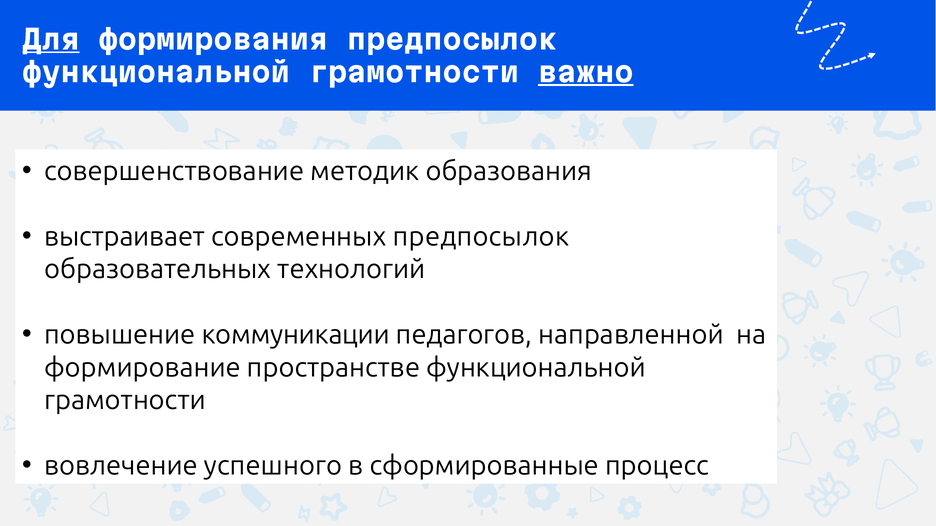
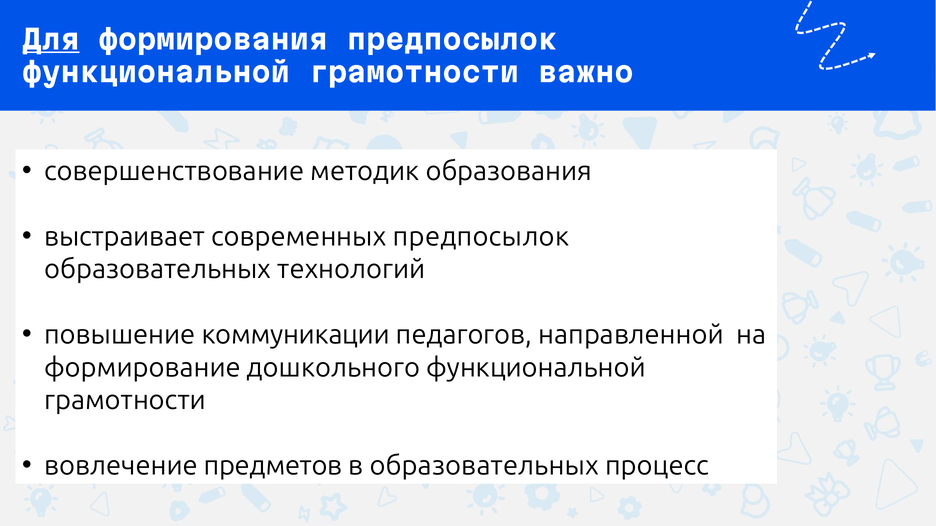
важно underline: present -> none (586, 73)
пространстве: пространстве -> дошкольного (334, 368)
успешного: успешного -> предметов (273, 466)
в сформированные: сформированные -> образовательных (484, 466)
